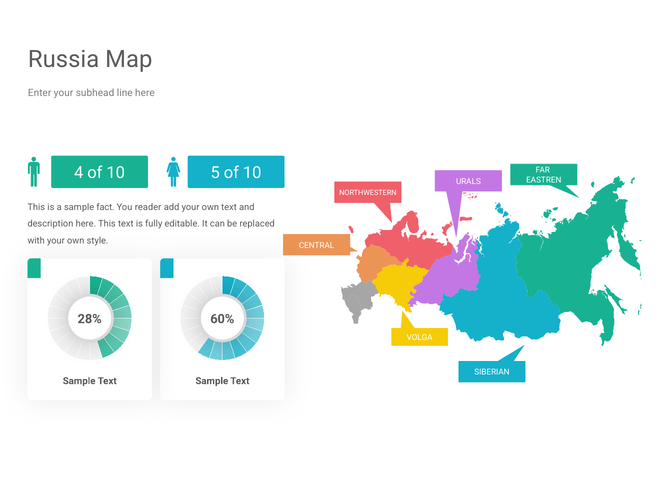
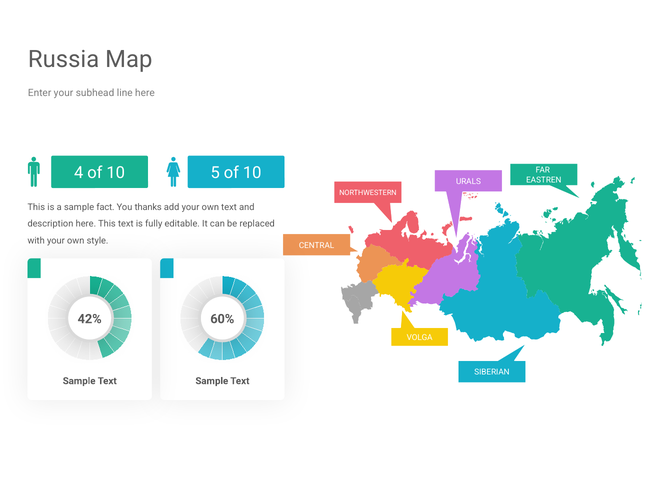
reader: reader -> thanks (148, 207)
28%: 28% -> 42% (90, 319)
